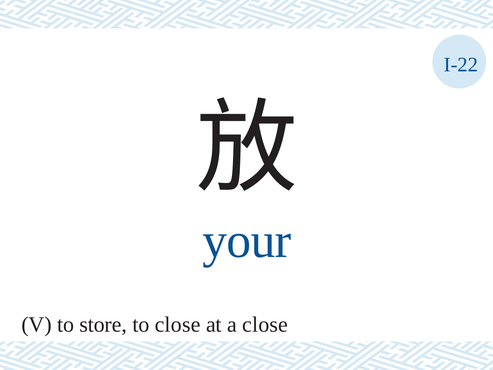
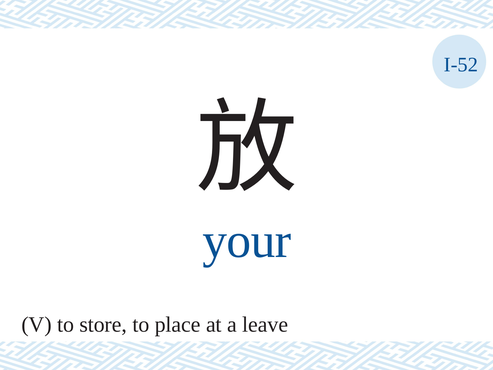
I-22: I-22 -> I-52 (461, 65)
to close: close -> place (178, 324)
a close: close -> leave (265, 324)
